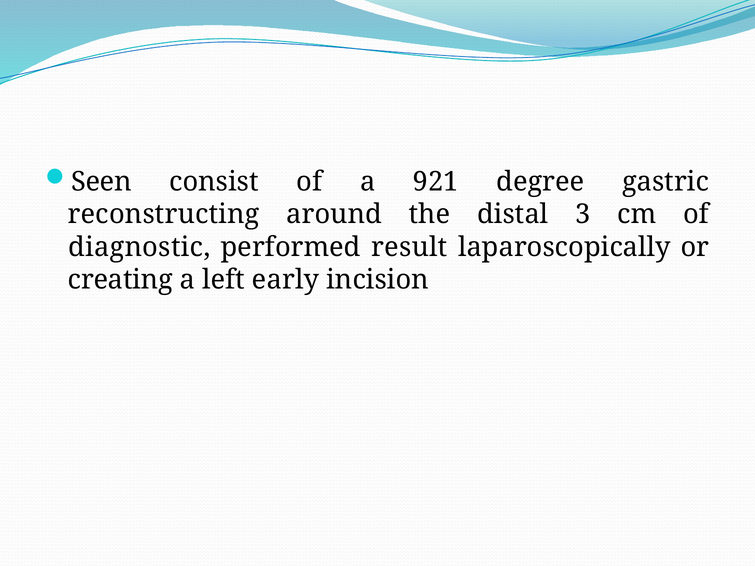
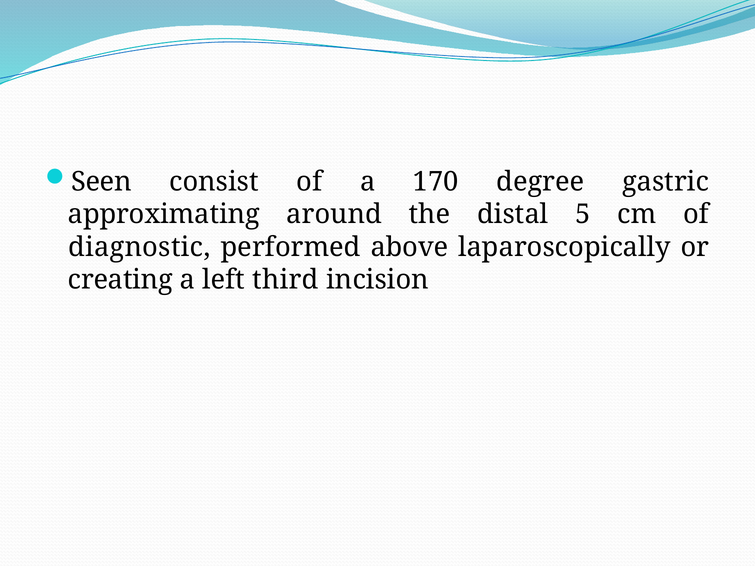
921: 921 -> 170 (436, 182)
reconstructing: reconstructing -> approximating (164, 214)
3: 3 -> 5 (583, 214)
result: result -> above (409, 247)
early: early -> third (285, 280)
